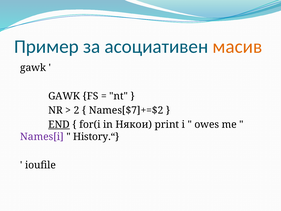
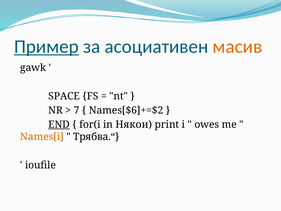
Пример underline: none -> present (46, 47)
GAWK: GAWK -> SPACE (64, 96)
2: 2 -> 7 (76, 110)
Names[$7]+=$2: Names[$7]+=$2 -> Names[$6]+=$2 (126, 110)
Names[i colour: purple -> orange (42, 137)
History.“: History.“ -> Трябва.“ (96, 137)
